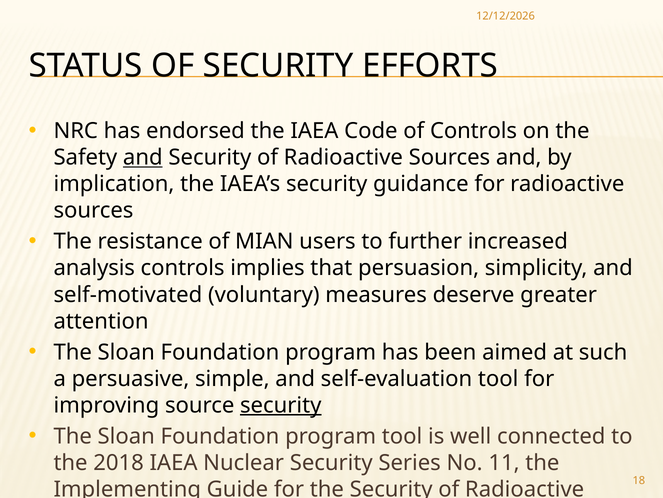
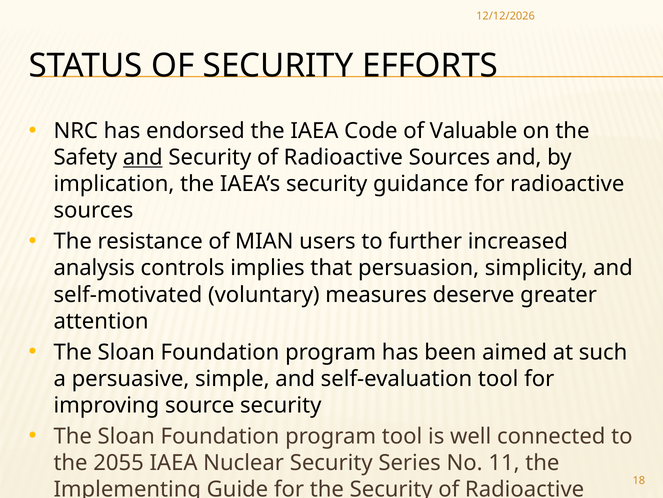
of Controls: Controls -> Valuable (474, 131)
security underline: present -> none (281, 405)
2018: 2018 -> 2055 (119, 462)
